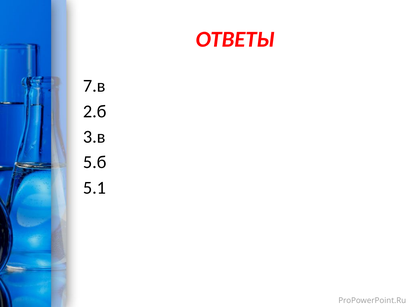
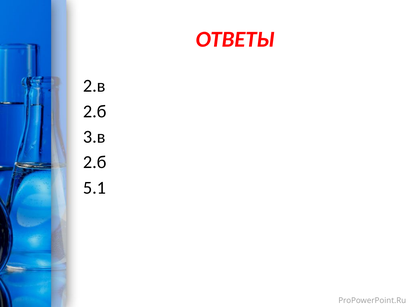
7.в: 7.в -> 2.в (94, 86)
5.б: 5.б -> 2.б (95, 162)
